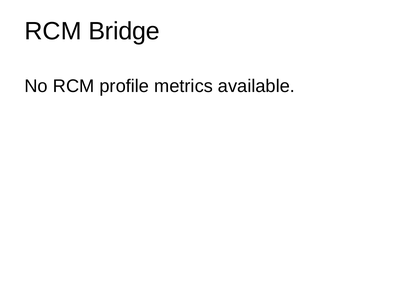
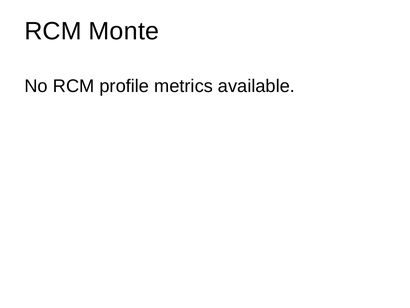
Bridge: Bridge -> Monte (124, 31)
